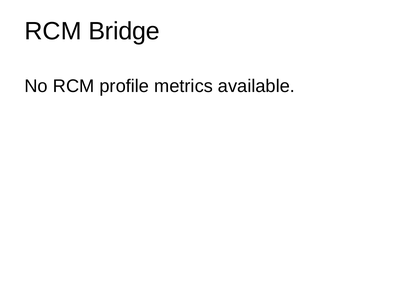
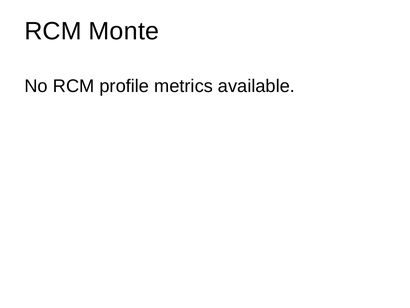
Bridge: Bridge -> Monte (124, 31)
